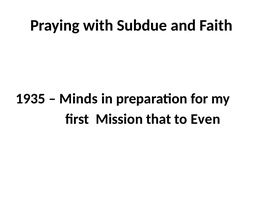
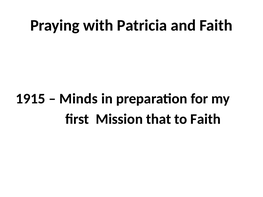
Subdue: Subdue -> Patricia (142, 25)
1935: 1935 -> 1915 (31, 99)
to Even: Even -> Faith (206, 119)
